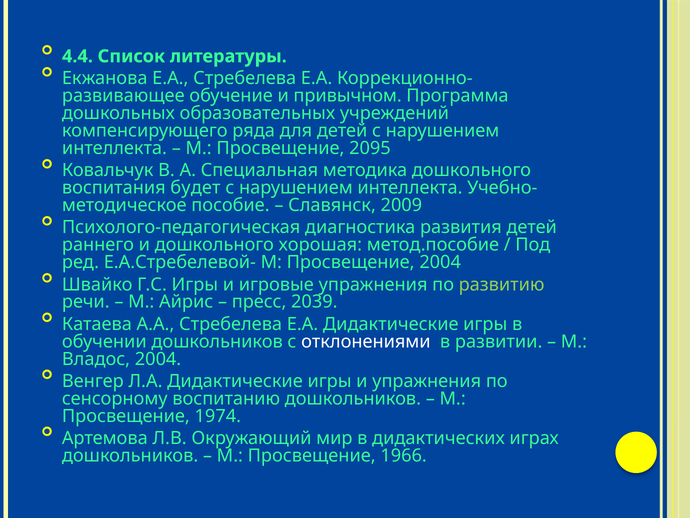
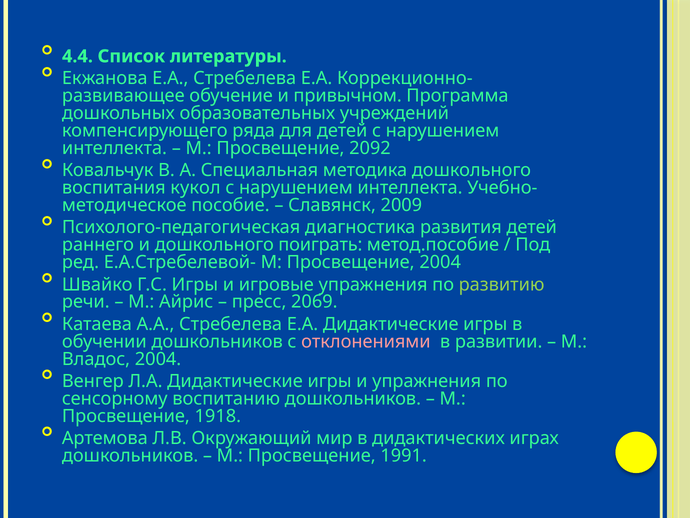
2095: 2095 -> 2092 (370, 148)
будет: будет -> кукол (196, 188)
хорошая: хорошая -> поиграть (320, 245)
2039: 2039 -> 2069 (314, 302)
отклонениями colour: white -> pink (366, 341)
1974: 1974 -> 1918 (218, 416)
1966: 1966 -> 1991 (404, 455)
